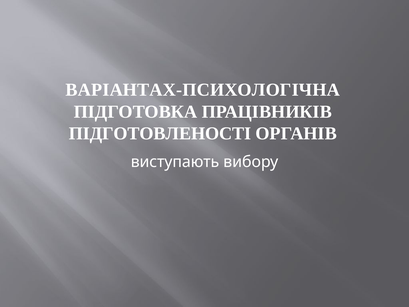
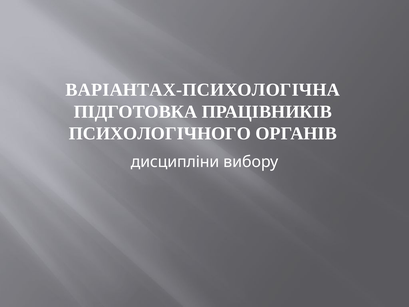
ПІДГОТОВЛЕНОСТІ: ПІДГОТОВЛЕНОСТІ -> ПСИХОЛОГІЧНОГО (160, 133)
виступають: виступають -> дисципліни (175, 162)
